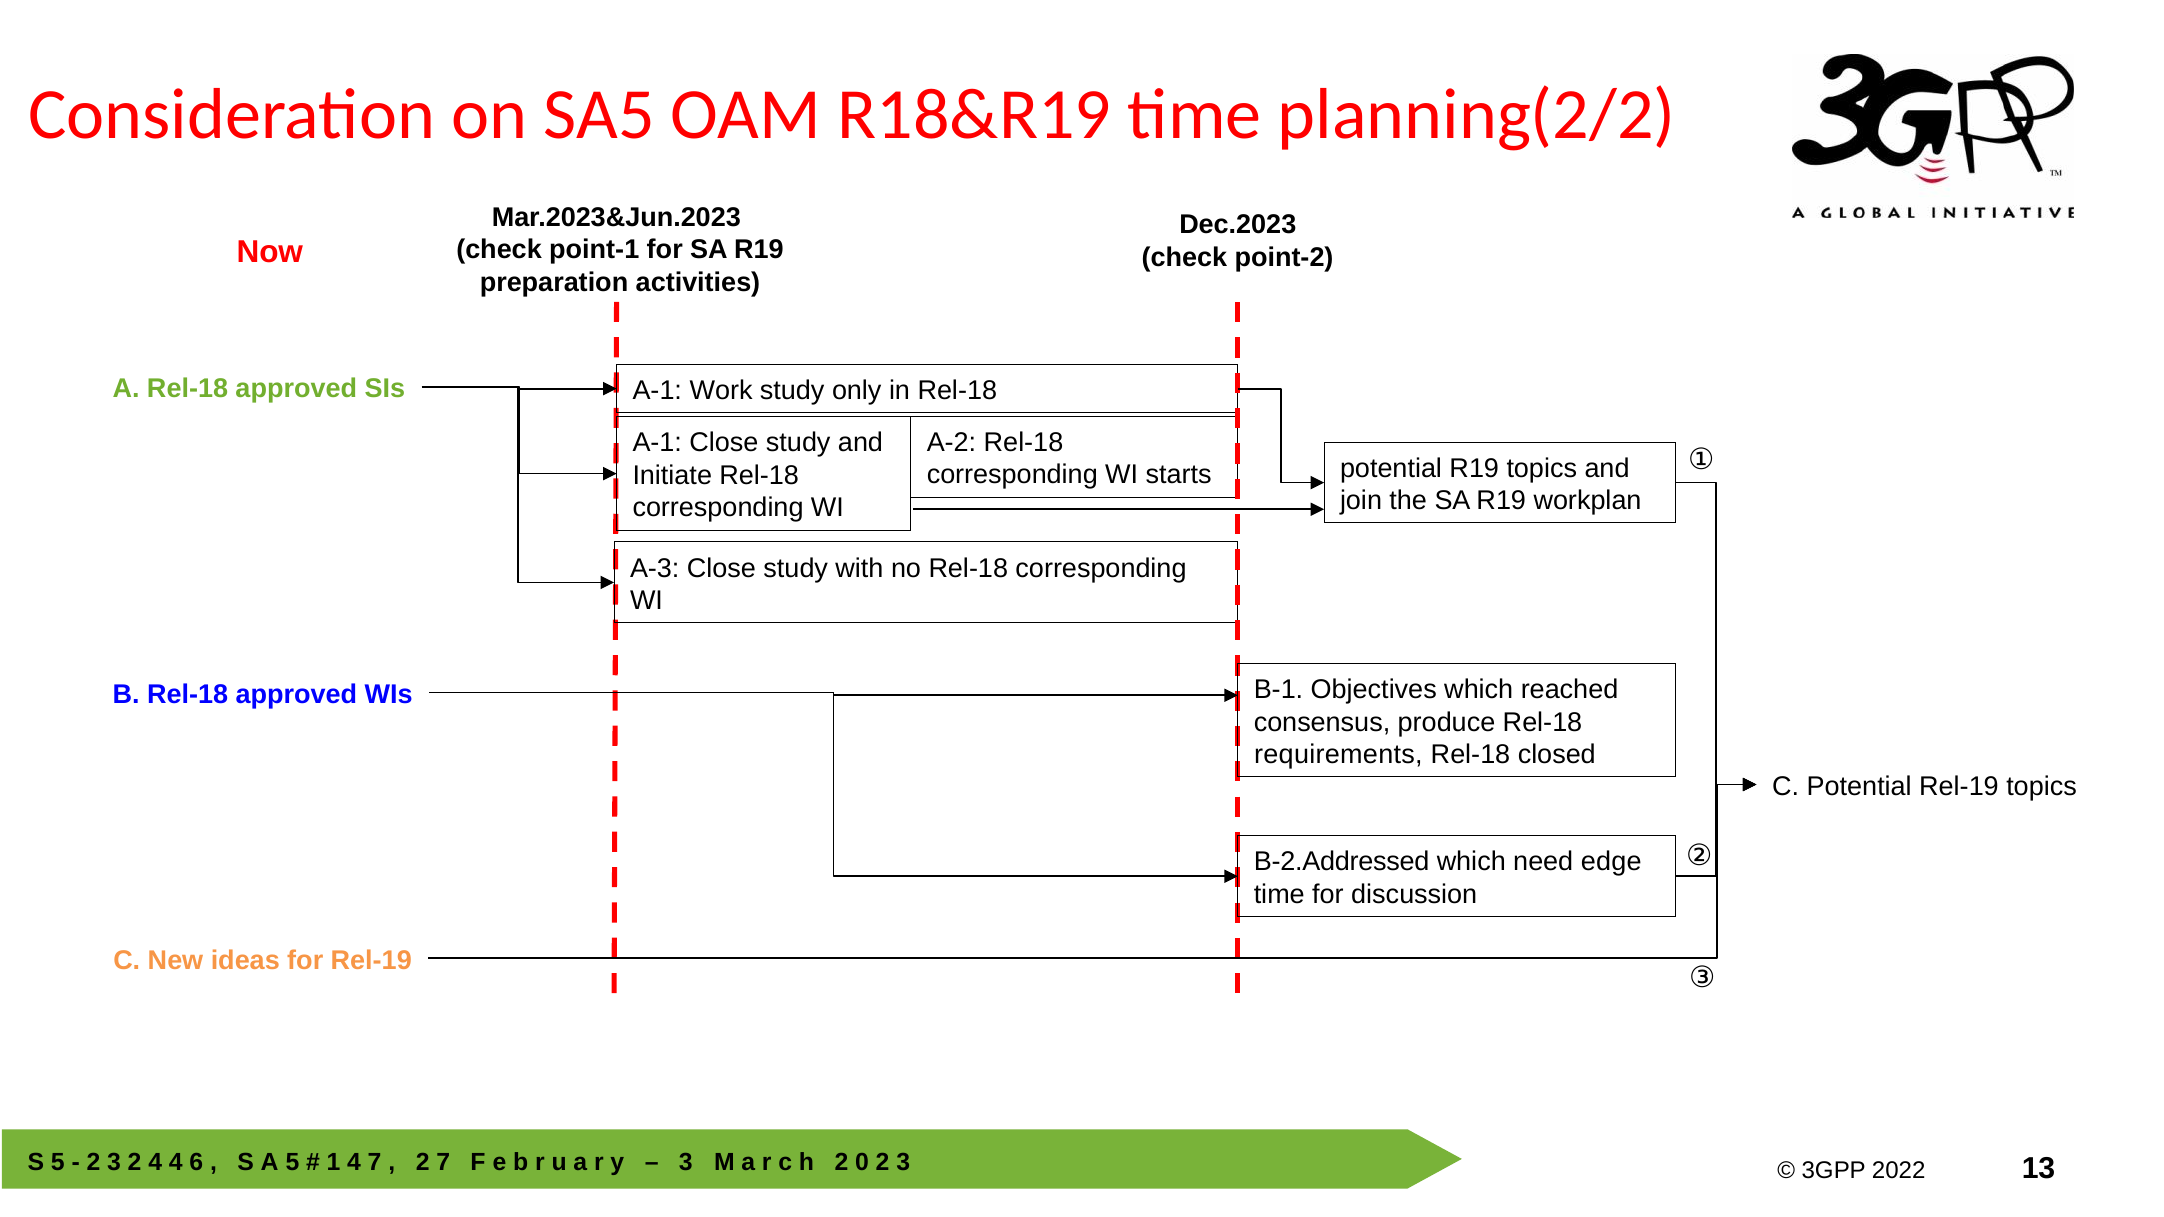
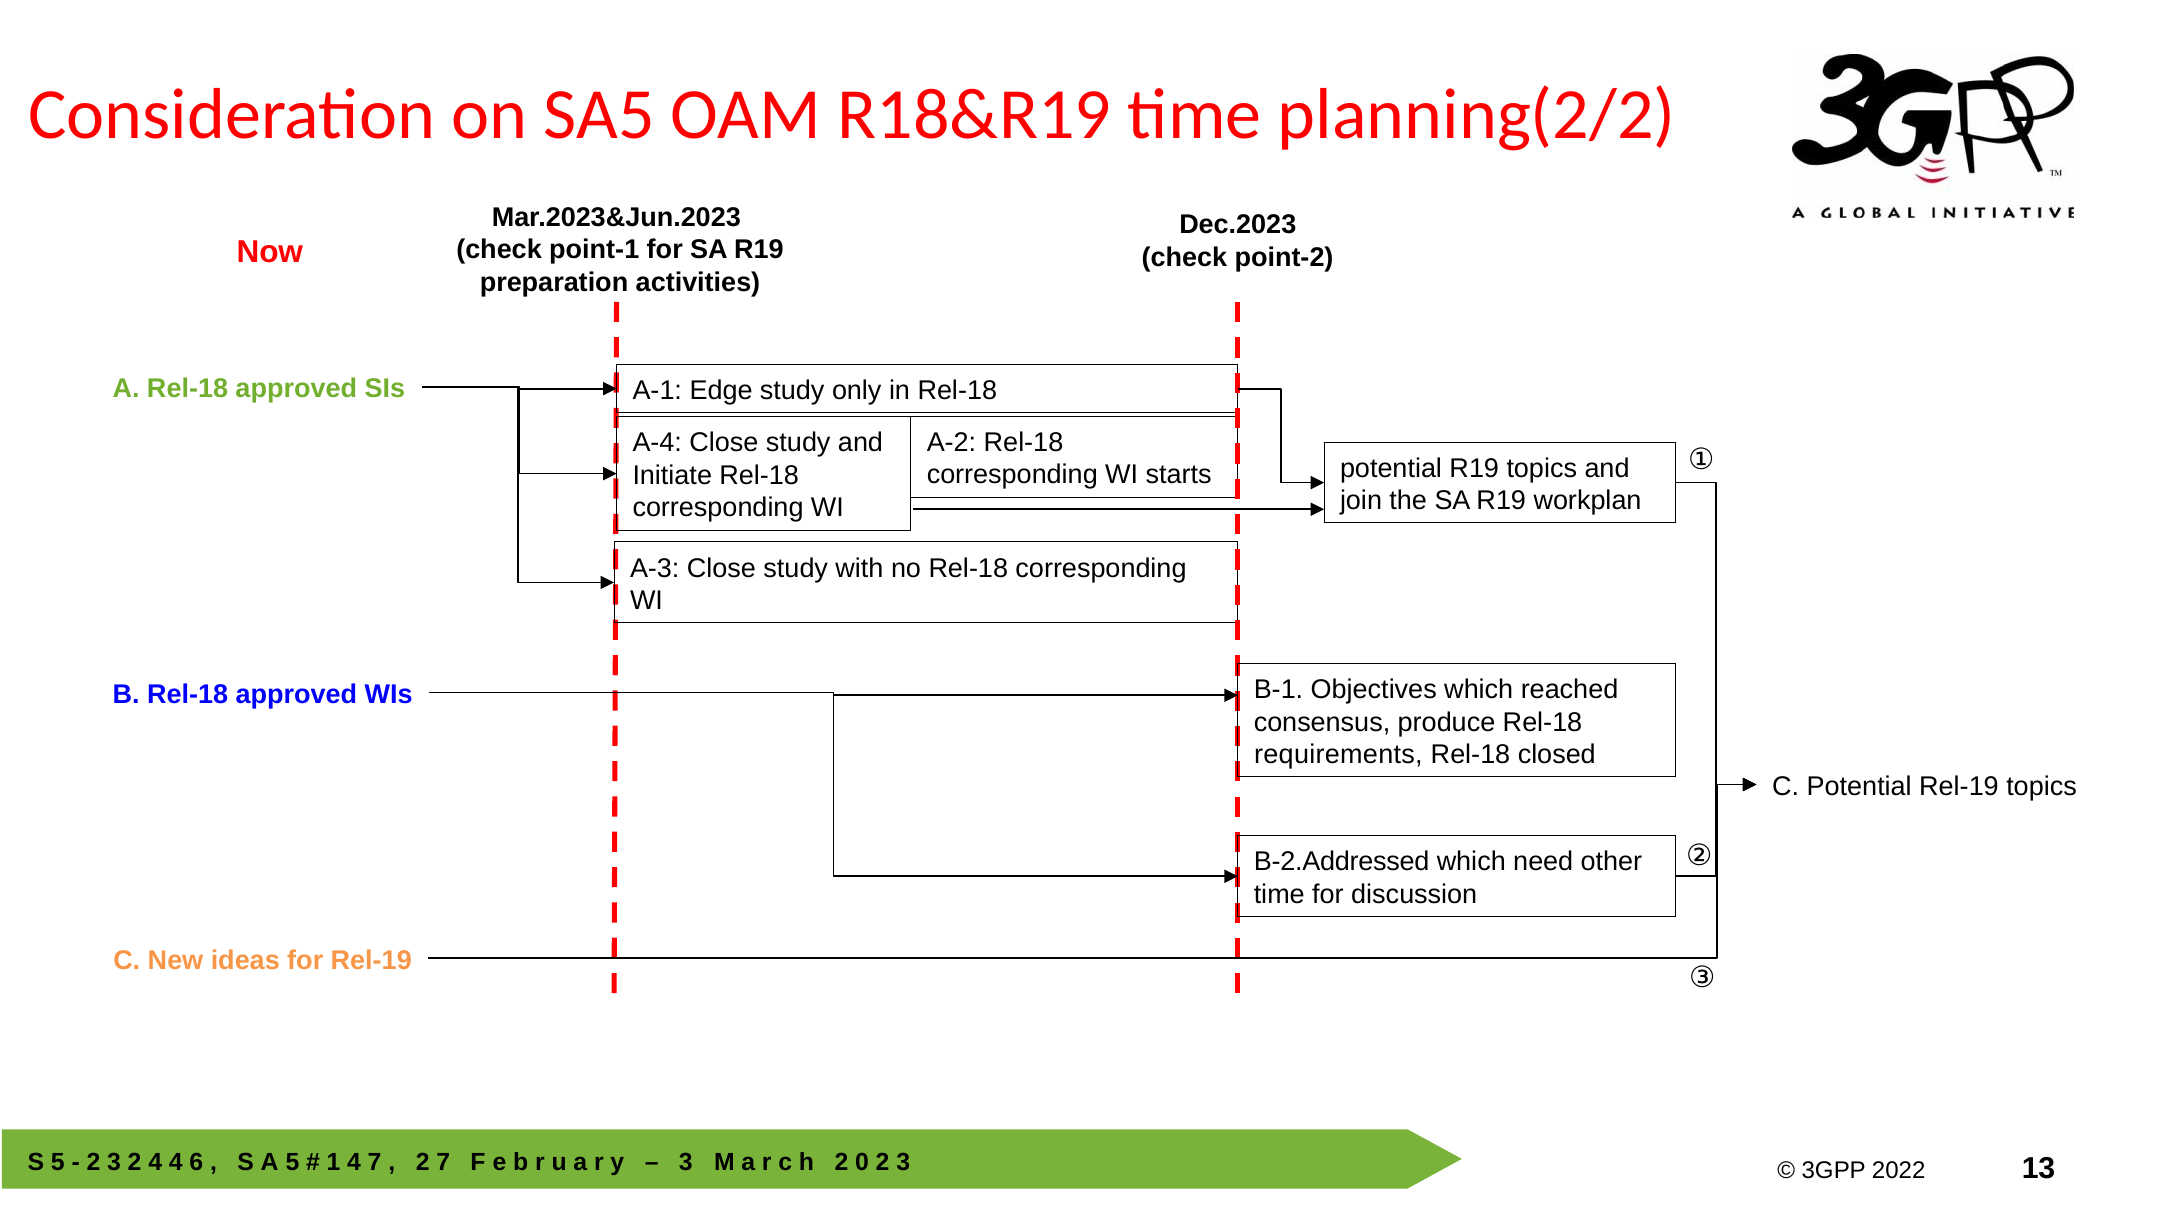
Work: Work -> Edge (721, 391)
A-1: A-1 -> A-4 (657, 443)
edge: edge -> other (1611, 862)
